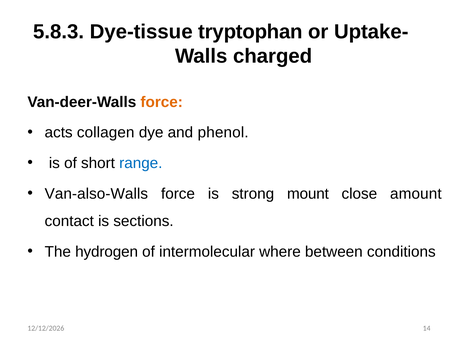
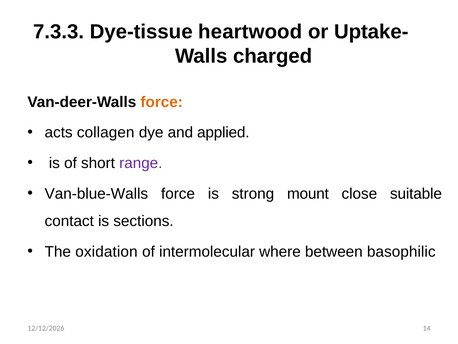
5.8.3: 5.8.3 -> 7.3.3 (59, 32)
tryptophan: tryptophan -> heartwood (250, 32)
phenol: phenol -> applied (223, 132)
range colour: blue -> purple (141, 163)
Van-also-Walls: Van-also-Walls -> Van-blue-Walls (96, 193)
amount: amount -> suitable (416, 193)
hydrogen: hydrogen -> oxidation (106, 251)
conditions: conditions -> basophilic (401, 251)
